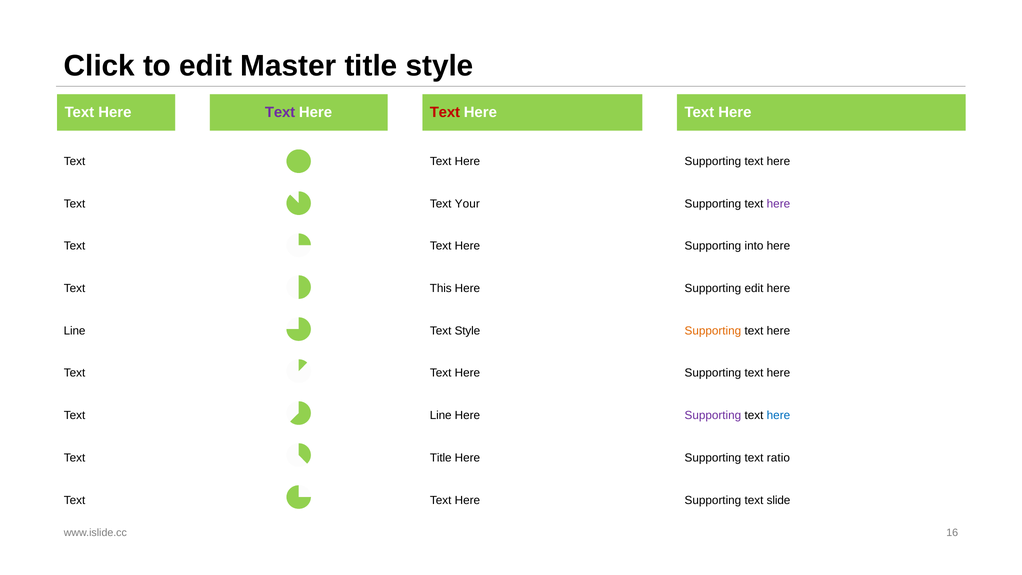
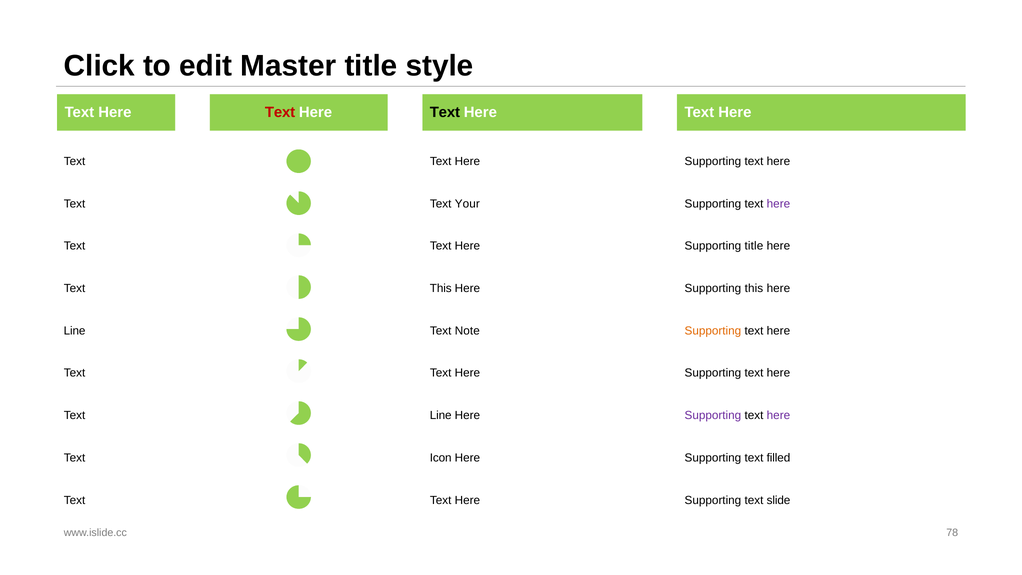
Text colour: purple -> red (280, 112)
Text colour: red -> black (445, 112)
Supporting into: into -> title (754, 246)
Supporting edit: edit -> this (754, 288)
Text Style: Style -> Note (467, 331)
here colour: blue -> purple (778, 415)
Title: Title -> Icon (441, 458)
ratio: ratio -> filled (779, 458)
16: 16 -> 78 (952, 532)
